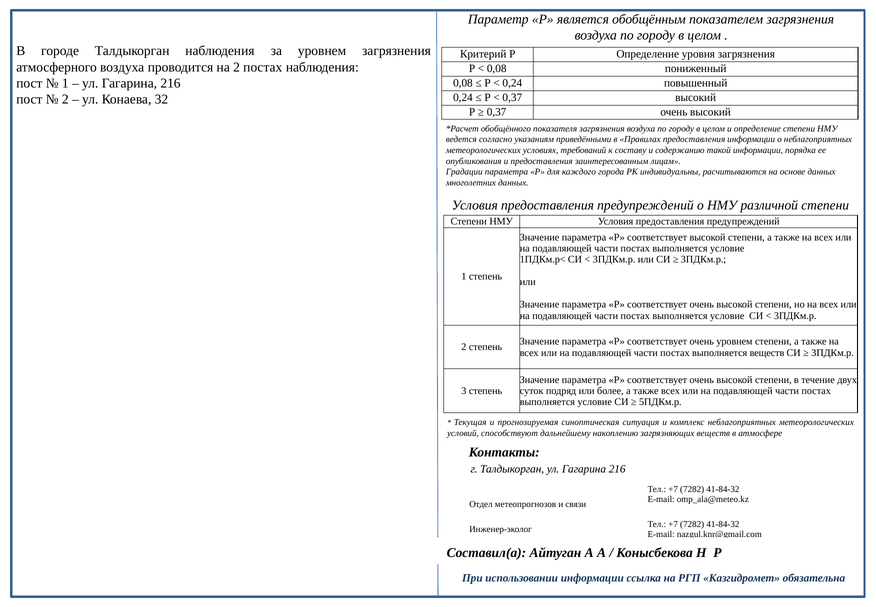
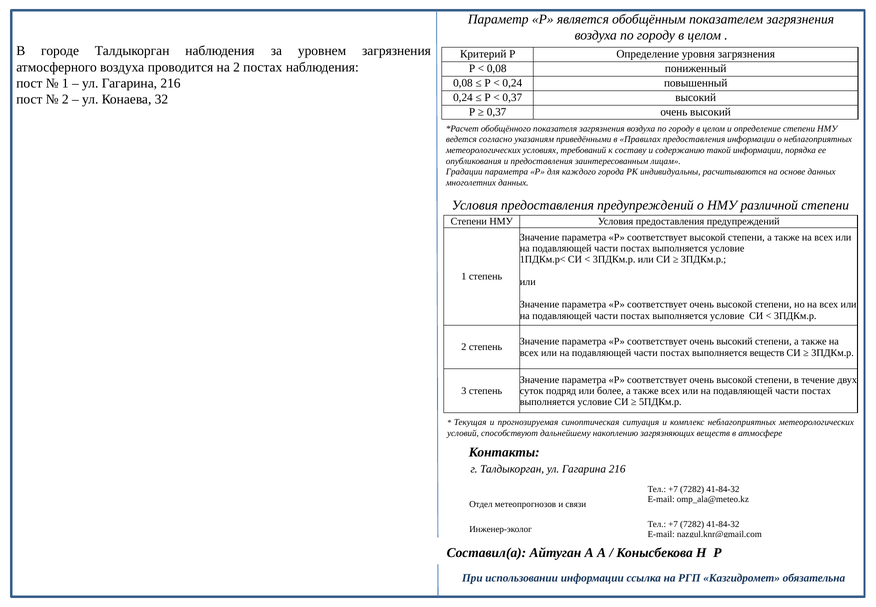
соответствует очень уровнем: уровнем -> высокий (735, 341)
